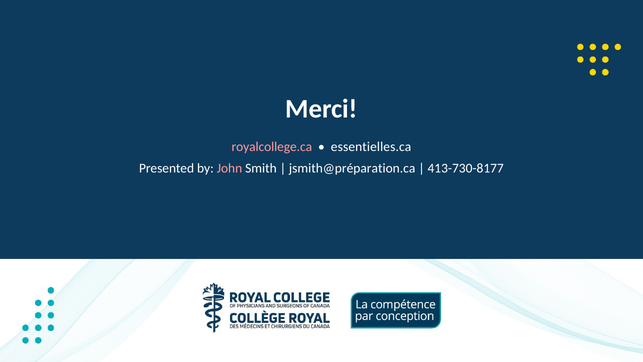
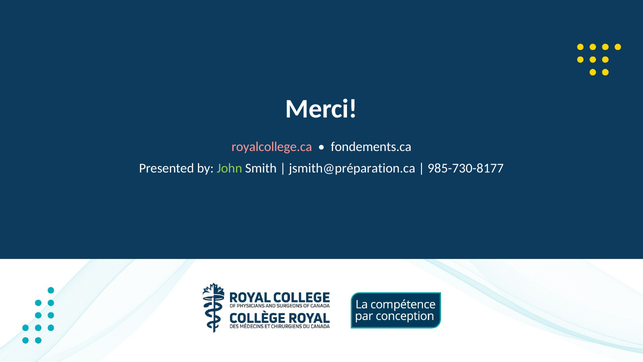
essentielles.ca: essentielles.ca -> fondements.ca (371, 147)
John colour: pink -> light green (229, 168)
413-730-8177: 413-730-8177 -> 985-730-8177 (466, 168)
